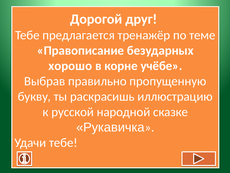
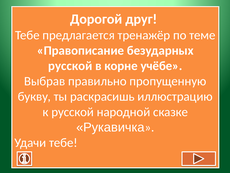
хорошо: хорошо -> русской (70, 66)
